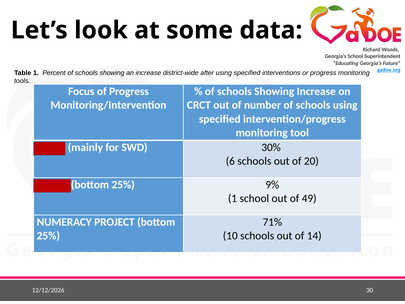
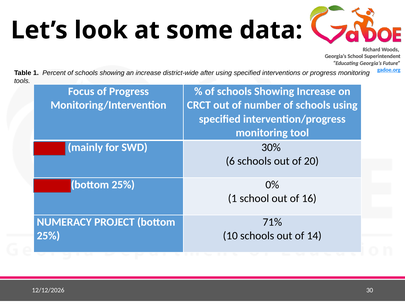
9%: 9% -> 0% (272, 185)
49: 49 -> 16 (309, 198)
